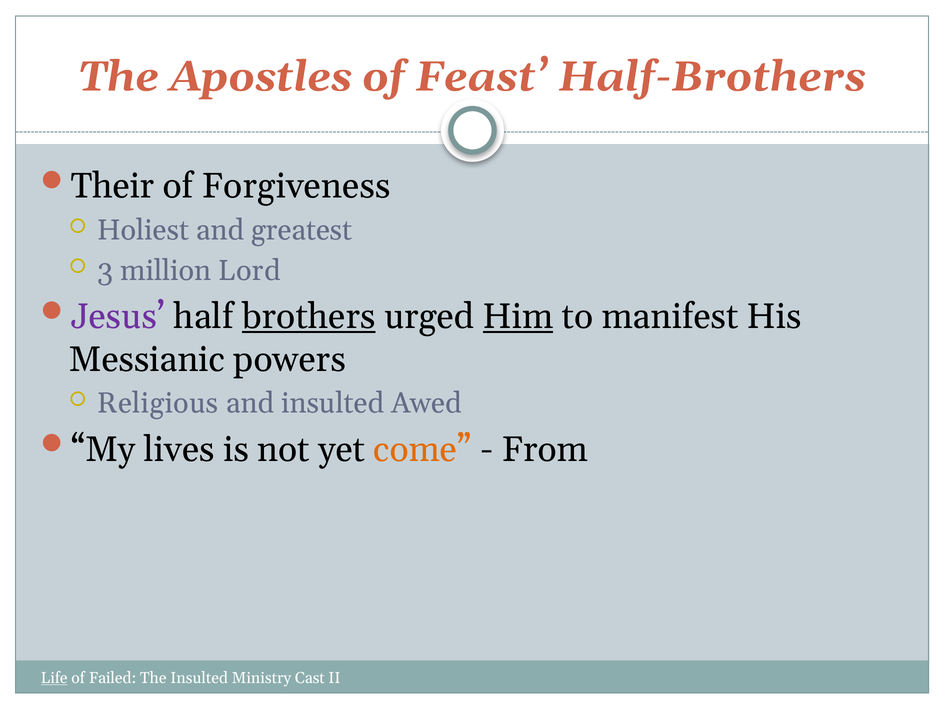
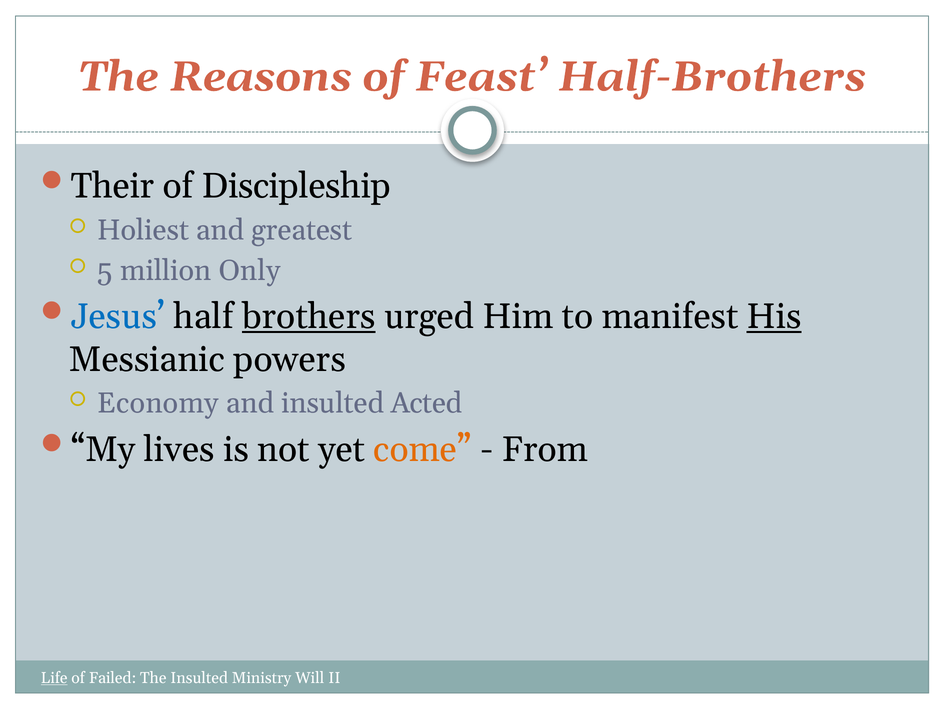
Apostles: Apostles -> Reasons (261, 77)
Forgiveness: Forgiveness -> Discipleship (296, 186)
3: 3 -> 5 (105, 270)
Lord: Lord -> Only (250, 270)
Jesus colour: purple -> blue (118, 317)
Him underline: present -> none (518, 317)
His underline: none -> present (774, 317)
Religious: Religious -> Economy (158, 403)
Awed: Awed -> Acted (426, 403)
Cast: Cast -> Will (310, 678)
